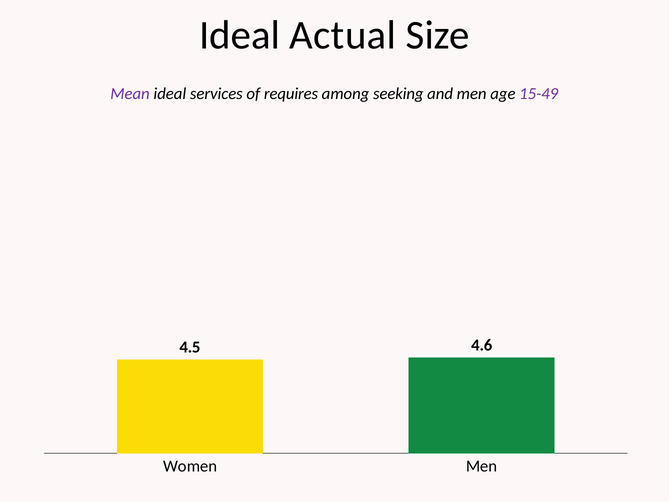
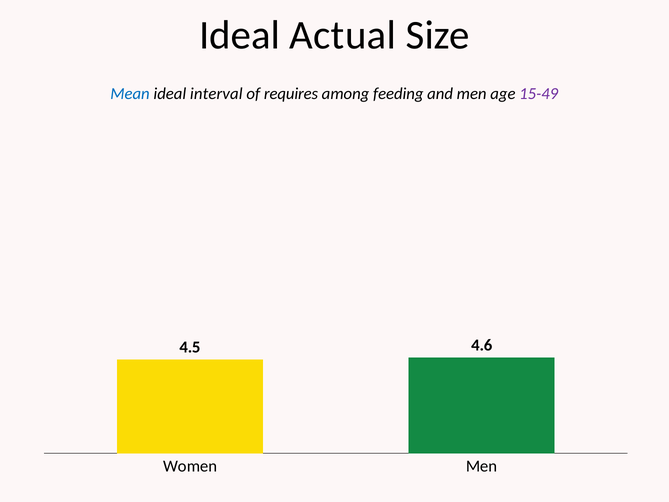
Mean colour: purple -> blue (130, 94)
services: services -> interval (216, 94)
seeking: seeking -> feeding (398, 94)
